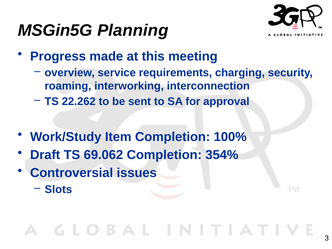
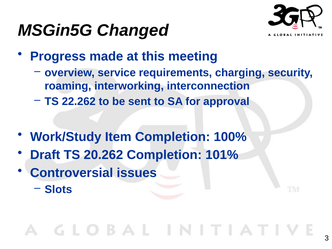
Planning: Planning -> Changed (133, 30)
69.062: 69.062 -> 20.262 (103, 155)
354%: 354% -> 101% (222, 155)
